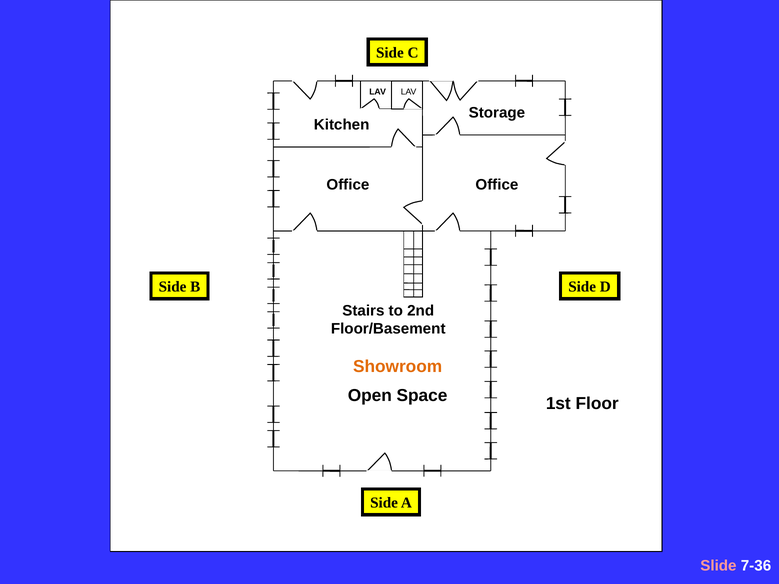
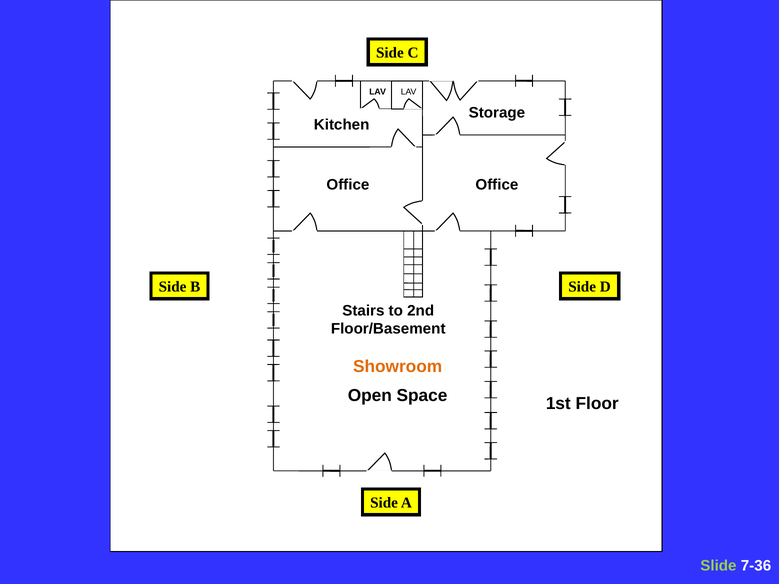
Slide colour: pink -> light green (718, 566)
